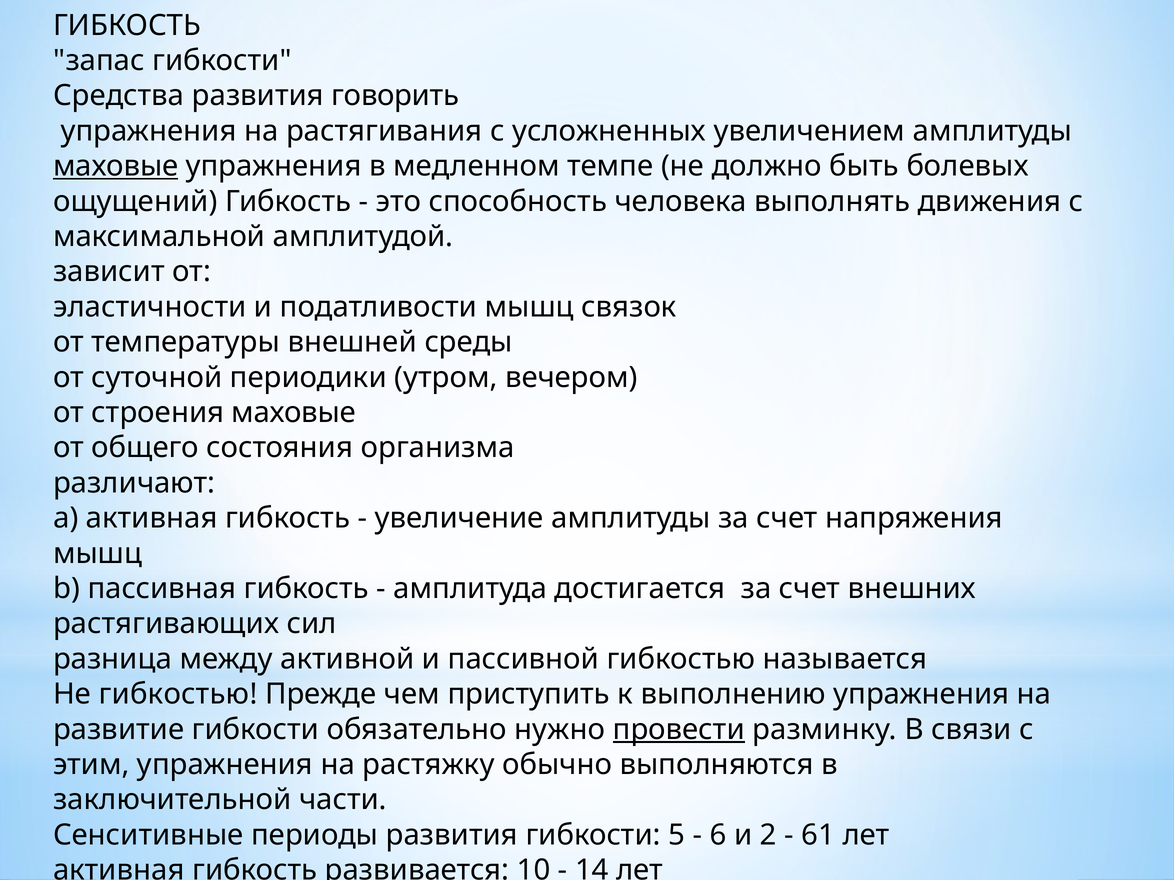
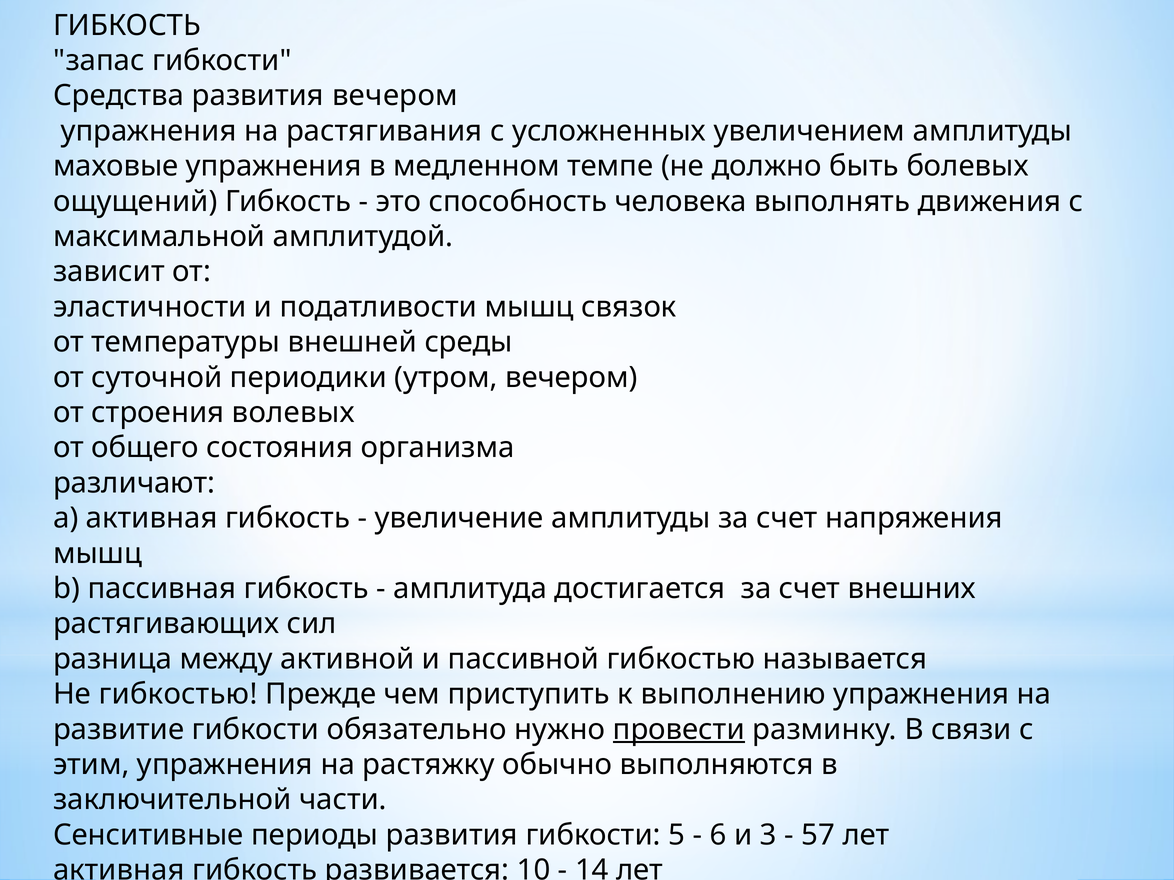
развития говорить: говорить -> вечером (395, 96)
маховые underline: present -> none (116, 166)
строения маховые: маховые -> волевых (293, 413)
2: 2 -> 3 (768, 835)
61: 61 -> 57 (818, 835)
